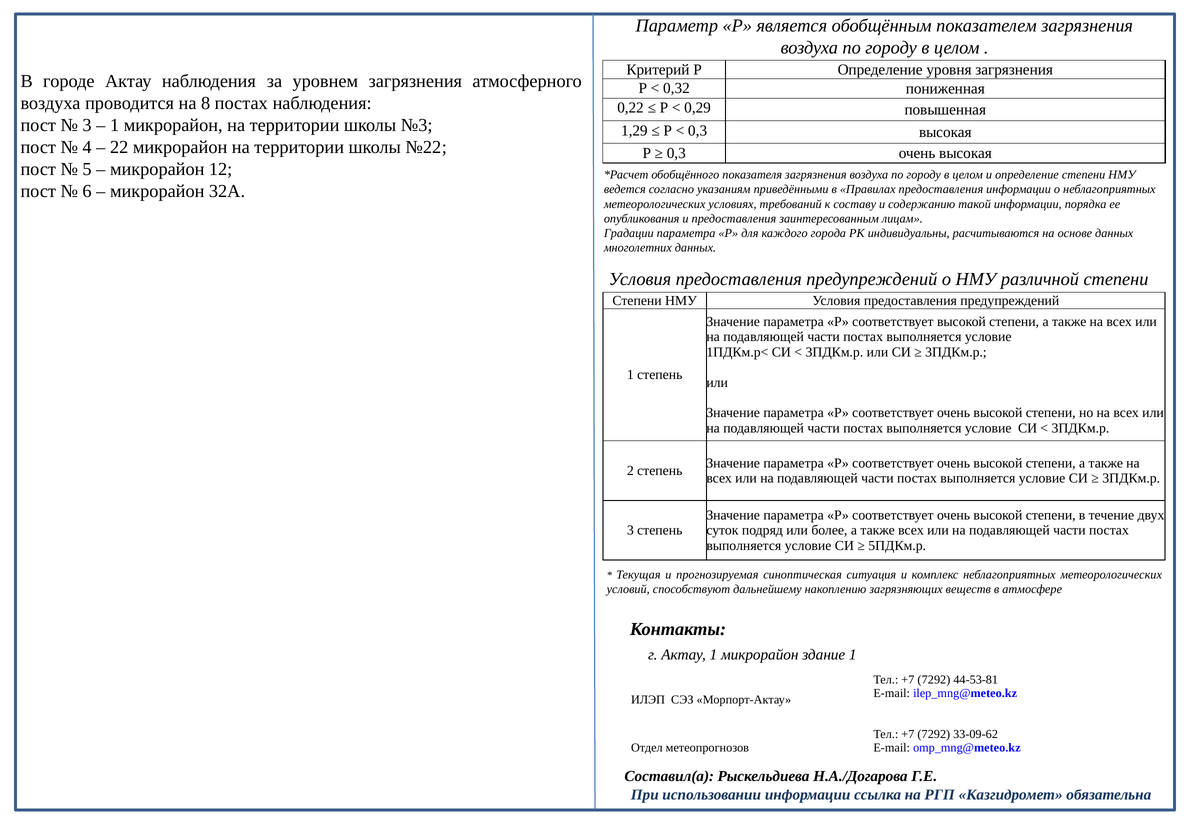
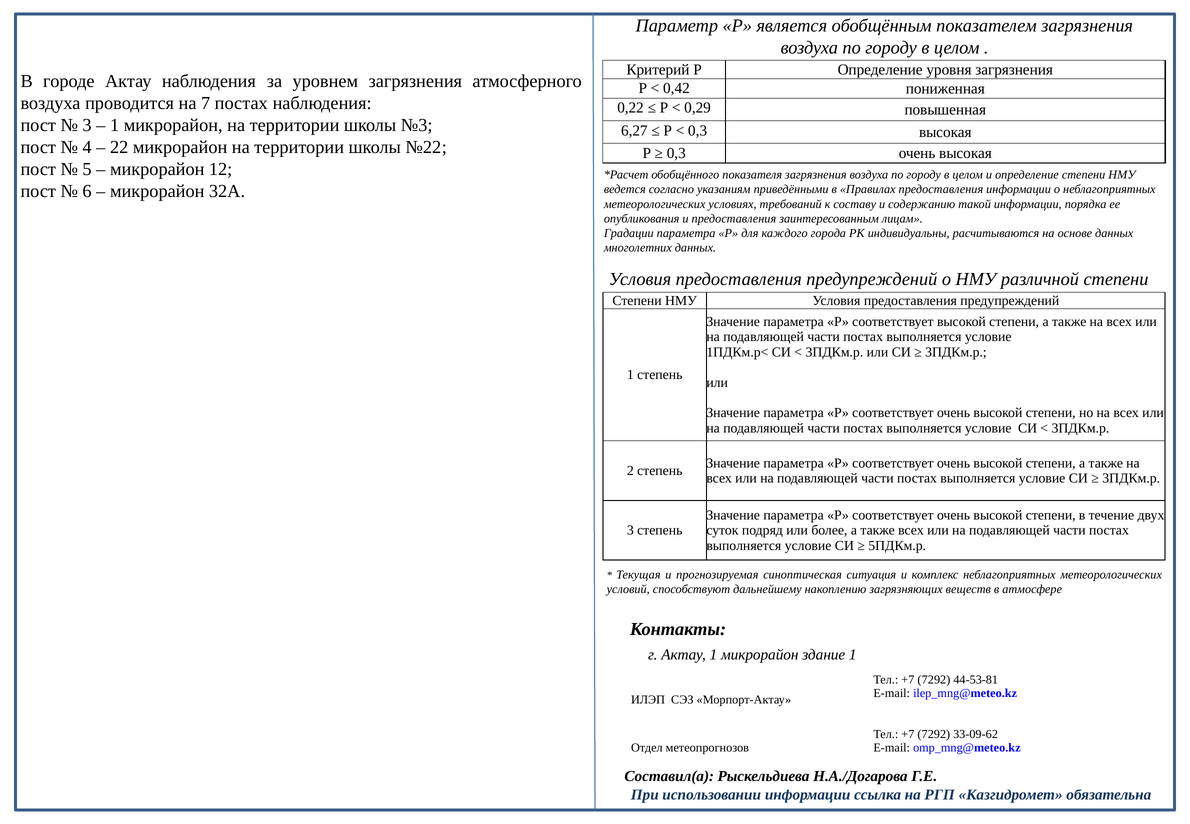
0,32: 0,32 -> 0,42 (676, 88)
8: 8 -> 7 (206, 103)
1,29: 1,29 -> 6,27 (634, 130)
